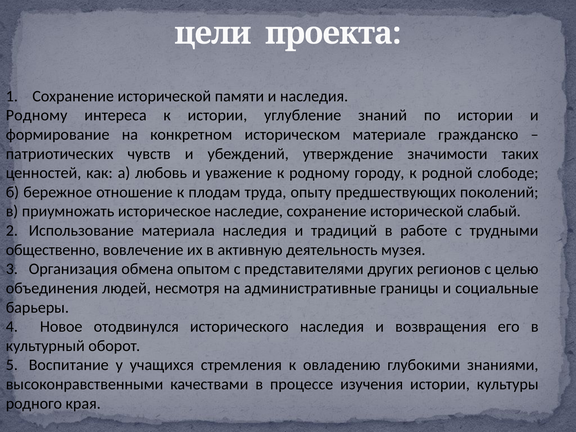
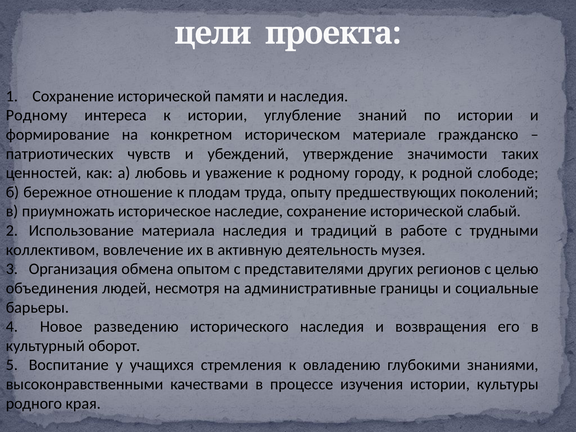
общественно: общественно -> коллективом (52, 250)
отодвинулся: отодвинулся -> разведению (136, 327)
